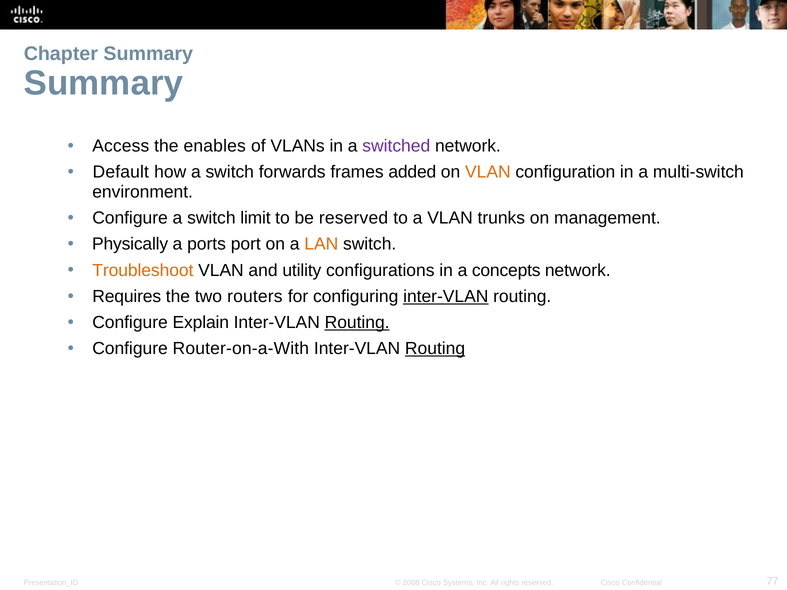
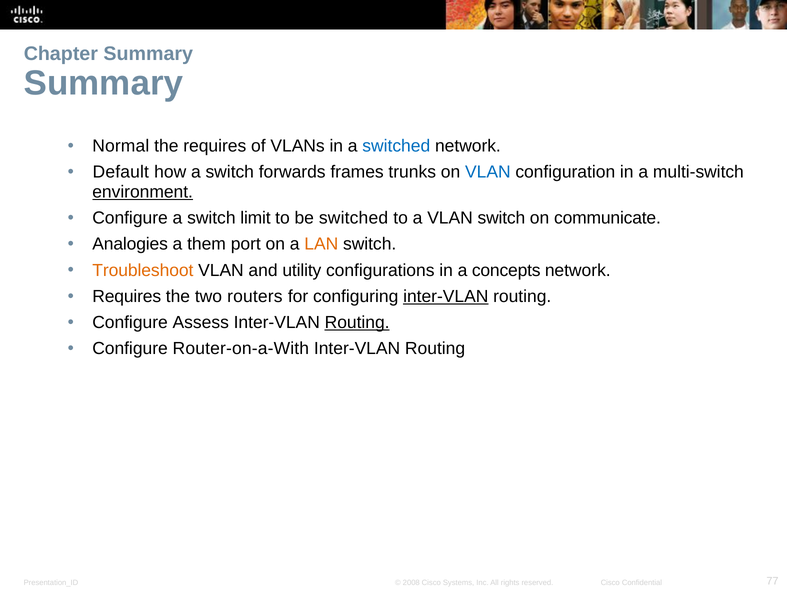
Access: Access -> Normal (121, 146)
the enables: enables -> requires (215, 146)
switched colour: purple -> blue (396, 146)
added: added -> trunks (412, 172)
VLAN colour: orange -> blue (488, 172)
environment underline: none -> present (143, 192)
be reserved: reserved -> switched (354, 218)
VLAN trunks: trunks -> switch (501, 218)
management: management -> communicate (607, 218)
Physically: Physically -> Analogies (130, 244)
ports: ports -> them (207, 244)
Explain: Explain -> Assess (201, 322)
Routing underline: present -> none (435, 349)
